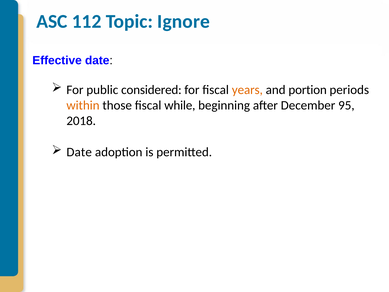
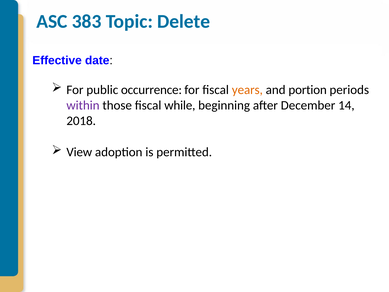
112: 112 -> 383 (87, 21)
Ignore: Ignore -> Delete (184, 21)
considered: considered -> occurrence (151, 90)
within colour: orange -> purple (83, 105)
95: 95 -> 14 (346, 105)
Date: Date -> View (79, 152)
